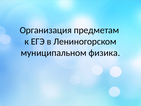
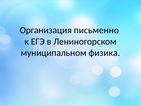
предметам: предметам -> письменно (96, 30)
